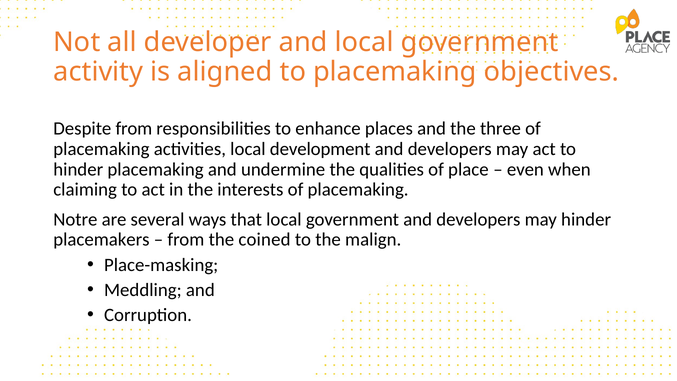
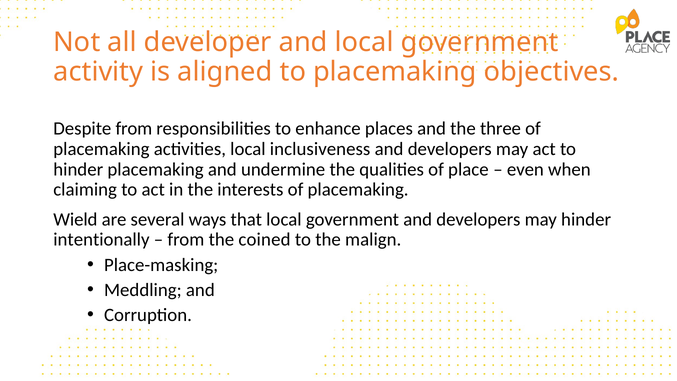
development: development -> inclusiveness (320, 149)
Notre: Notre -> Wield (75, 219)
placemakers: placemakers -> intentionally (101, 240)
